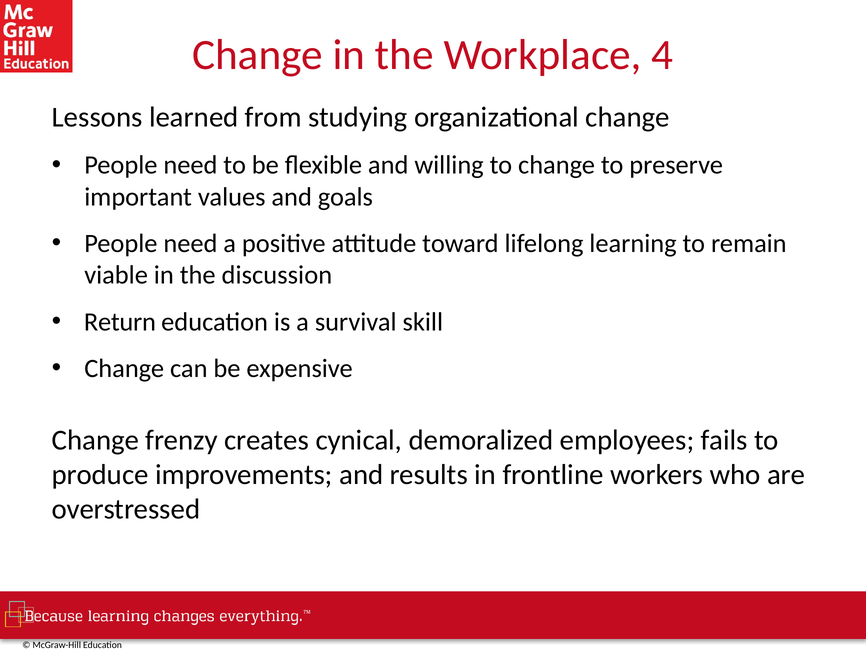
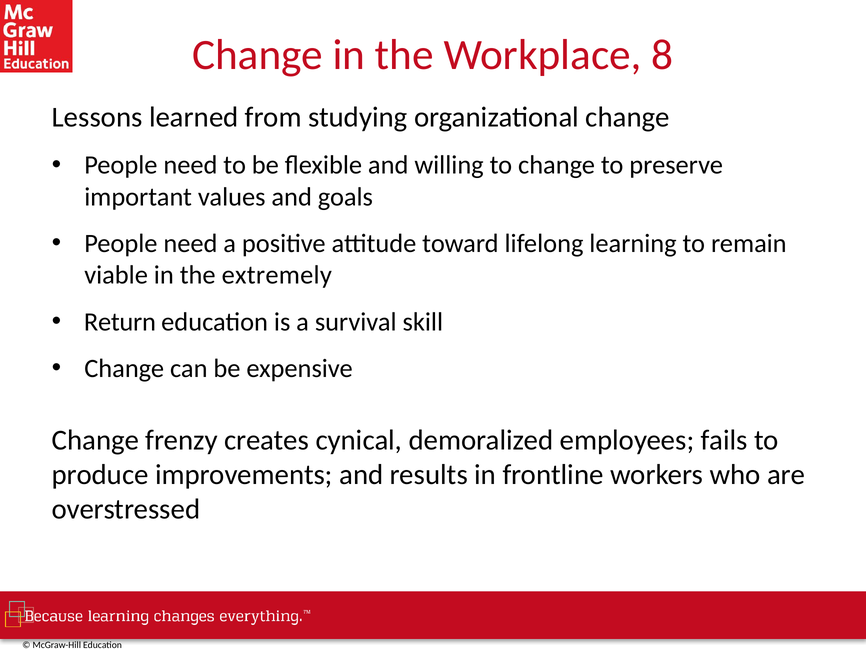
4: 4 -> 8 (662, 55)
discussion: discussion -> extremely (277, 275)
